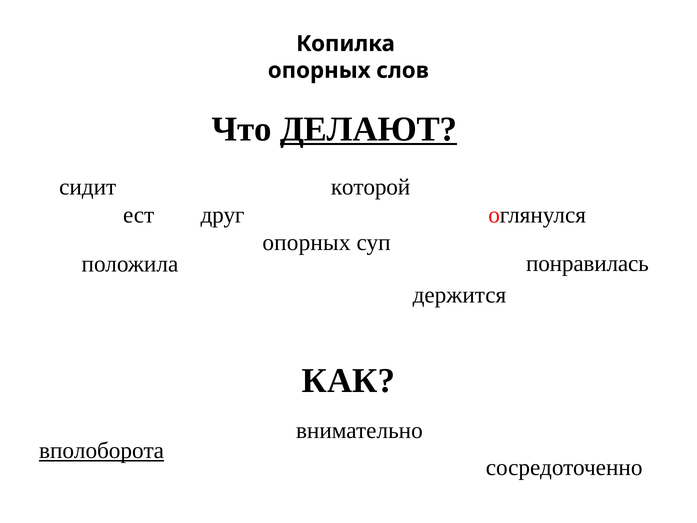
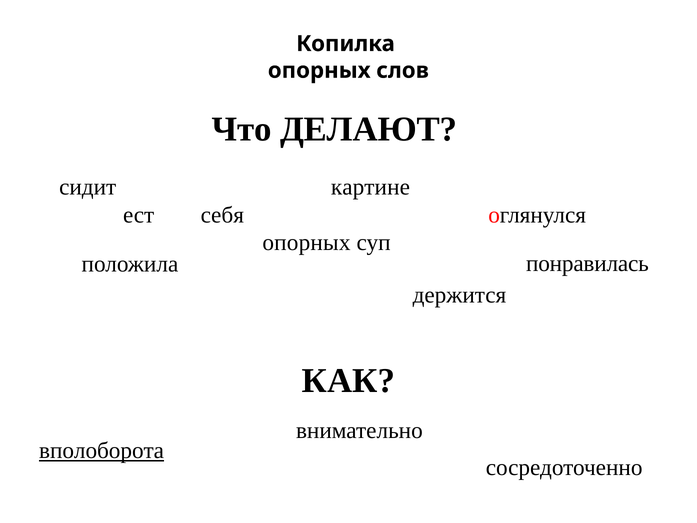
ДЕЛАЮТ underline: present -> none (369, 129)
которой: которой -> картине (370, 187)
друг: друг -> себя (222, 215)
